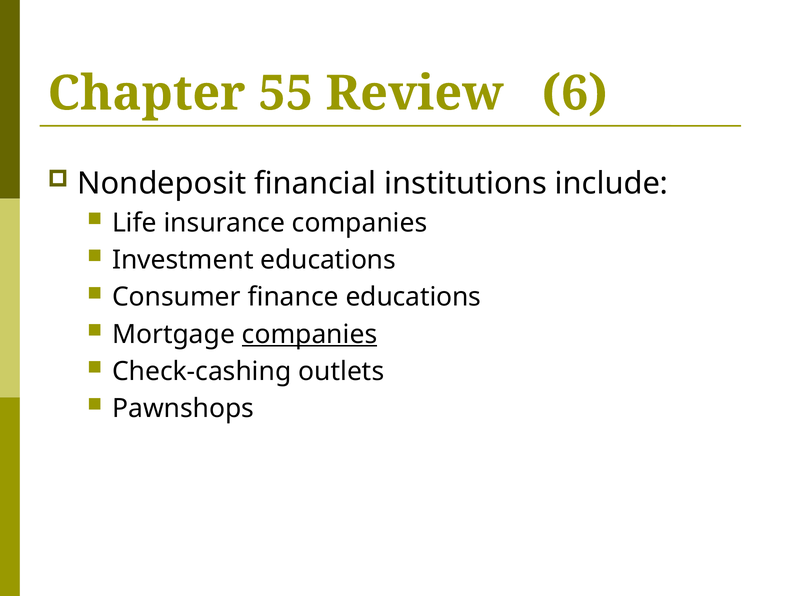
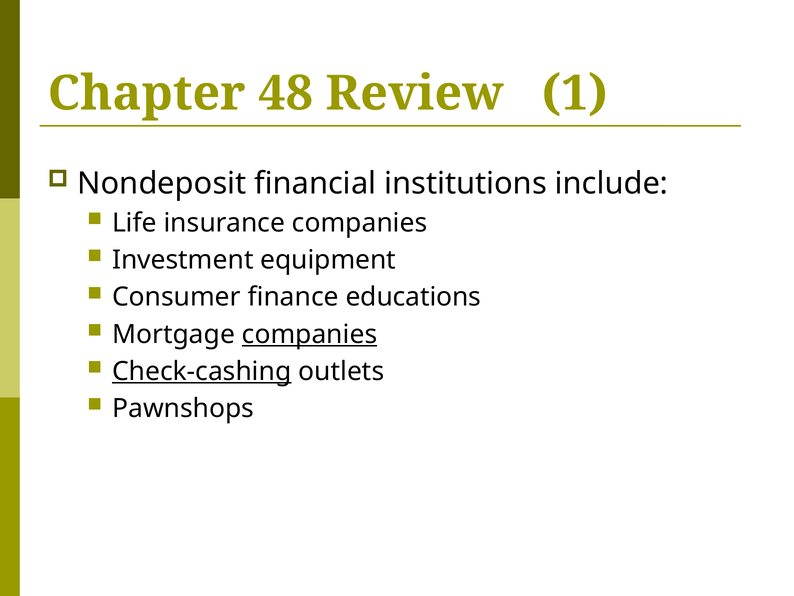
55: 55 -> 48 (286, 93)
6: 6 -> 1 (575, 93)
Investment educations: educations -> equipment (328, 260)
Check-cashing underline: none -> present (202, 371)
